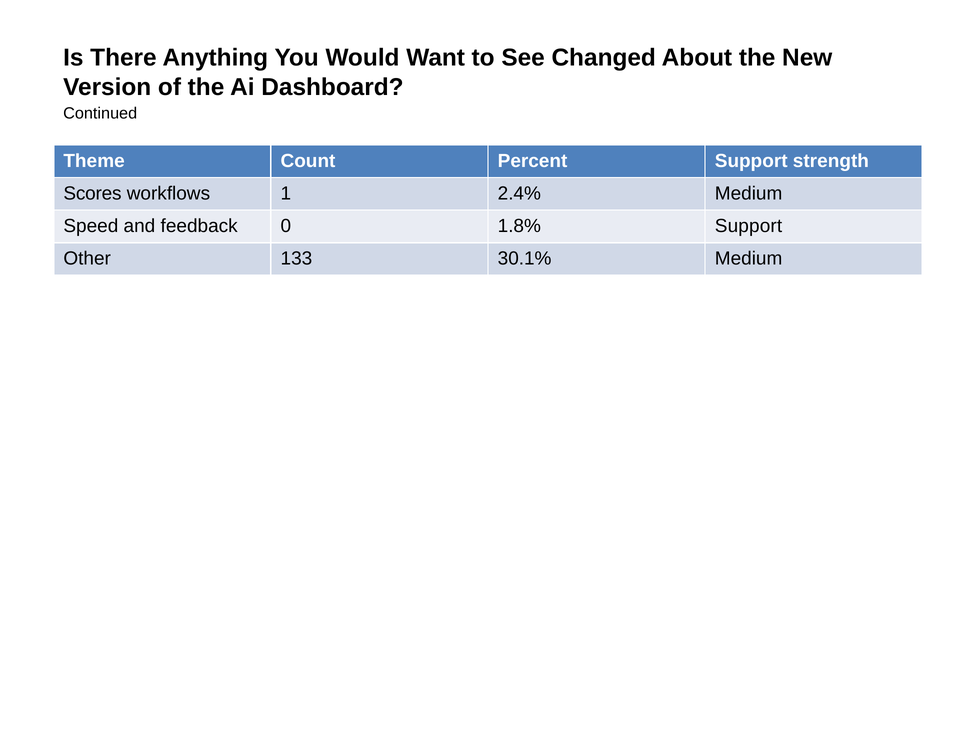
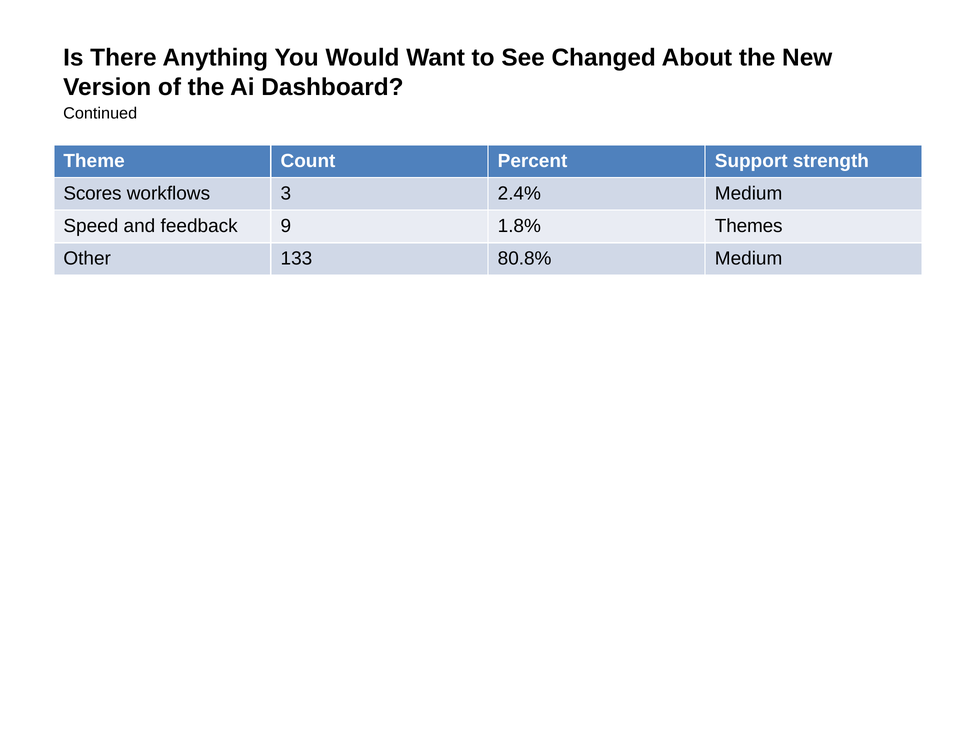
1: 1 -> 3 (286, 193)
0: 0 -> 9 (286, 226)
1.8% Support: Support -> Themes (749, 226)
30.1%: 30.1% -> 80.8% (525, 259)
